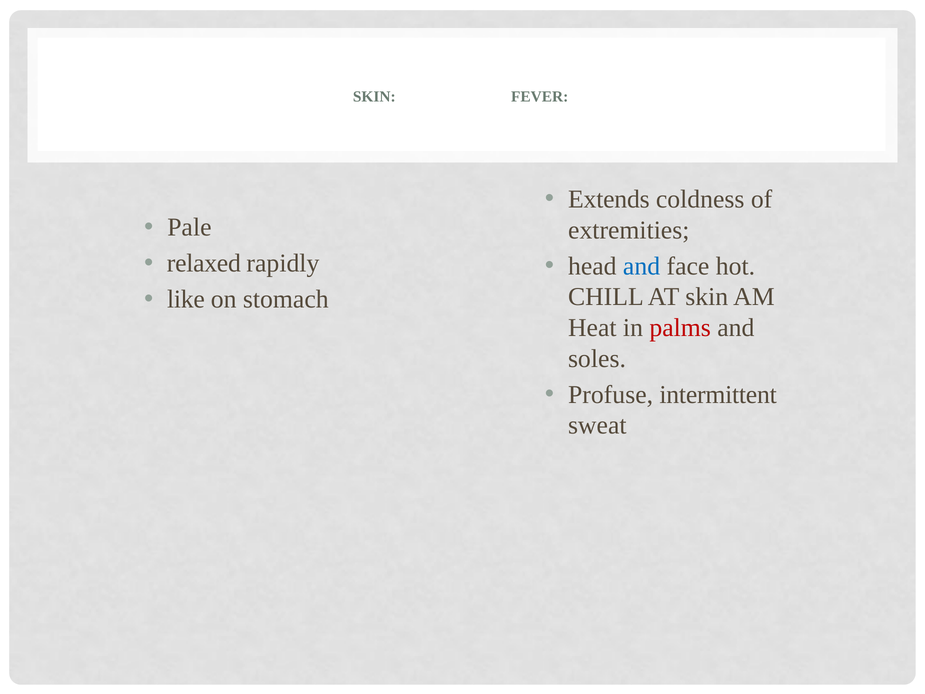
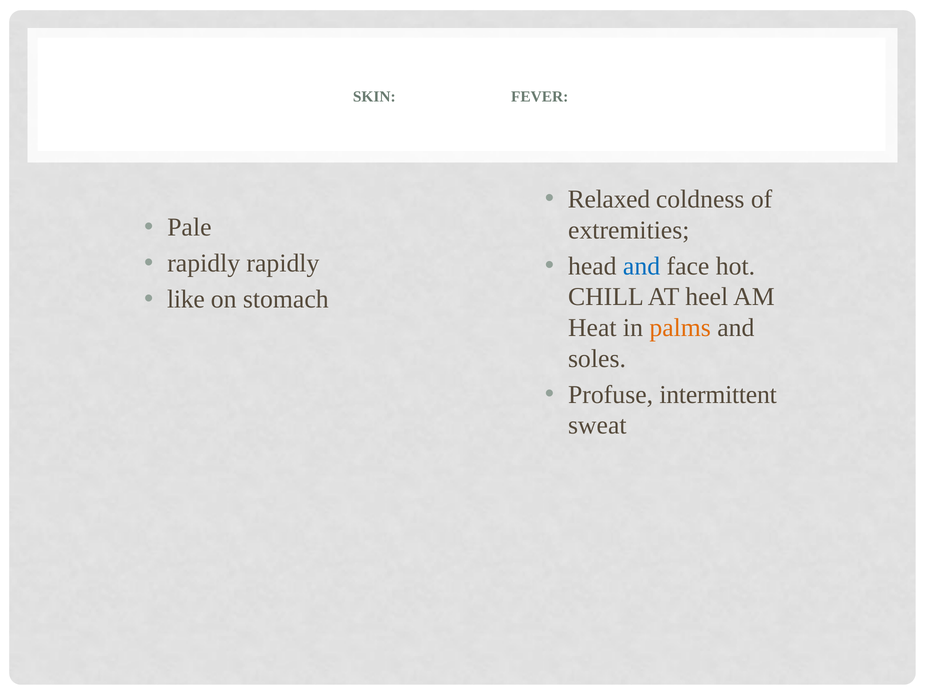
Extends: Extends -> Relaxed (609, 199)
relaxed: relaxed -> rapidly (204, 263)
AT skin: skin -> heel (707, 297)
palms colour: red -> orange (680, 328)
